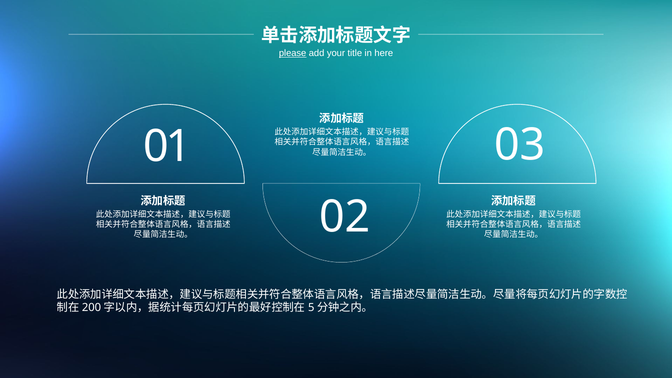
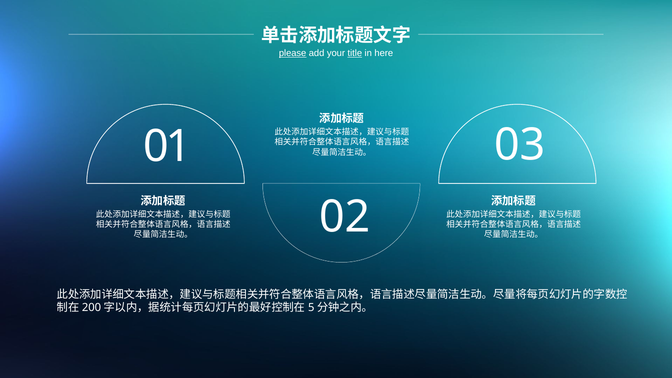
title underline: none -> present (355, 53)
